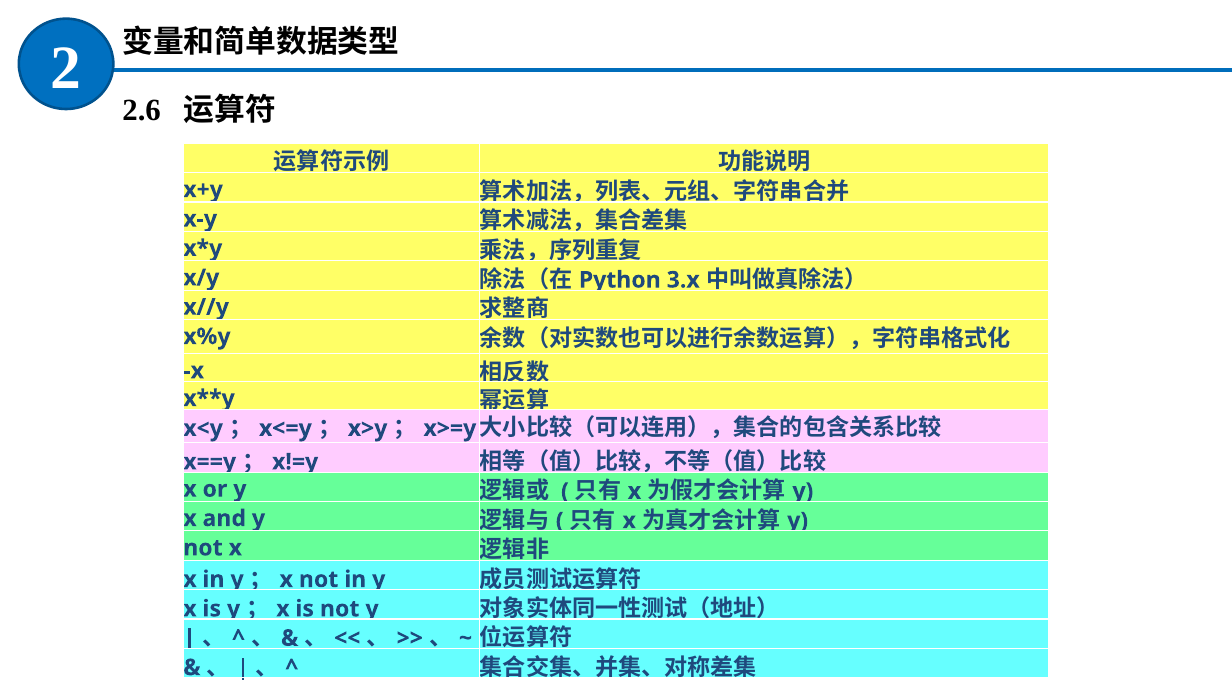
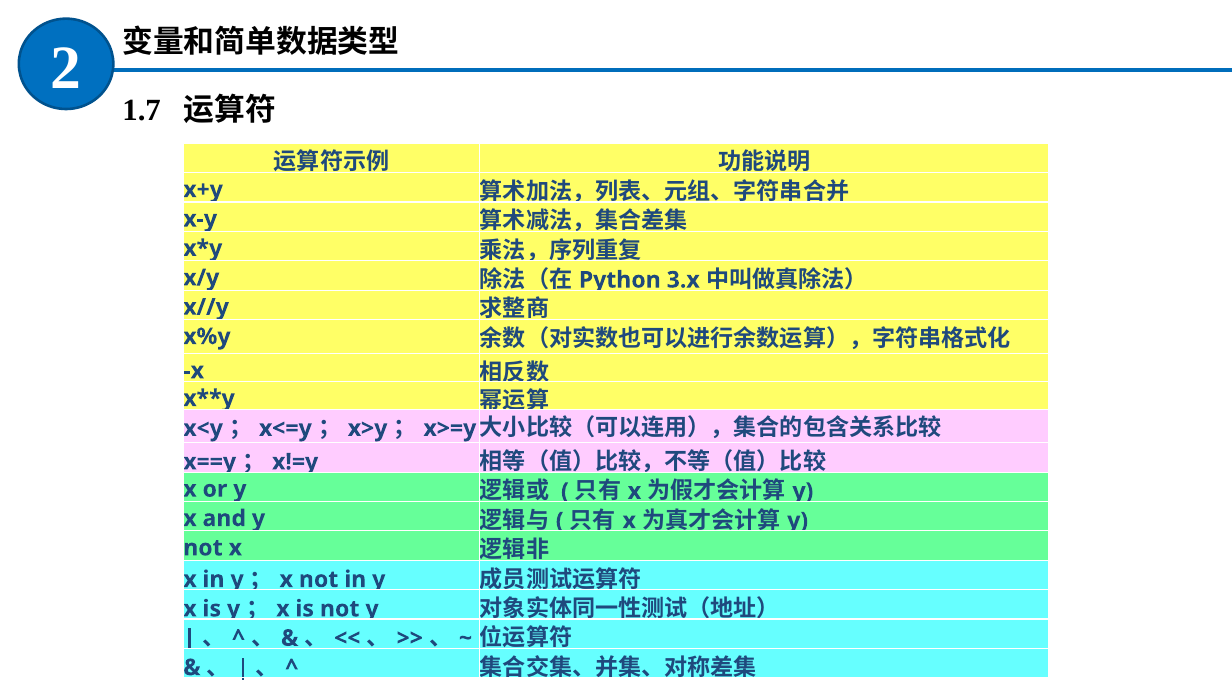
2.6: 2.6 -> 1.7 (142, 111)
